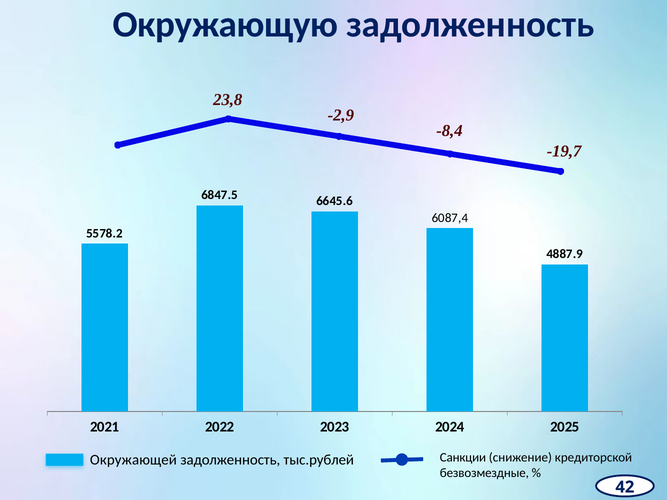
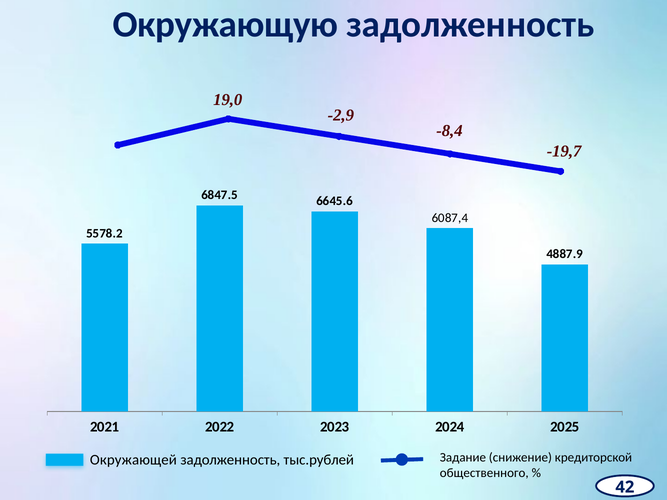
23,8: 23,8 -> 19,0 (228, 100)
Санкции: Санкции -> Задание (463, 458)
безвозмездные: безвозмездные -> общественного (484, 473)
